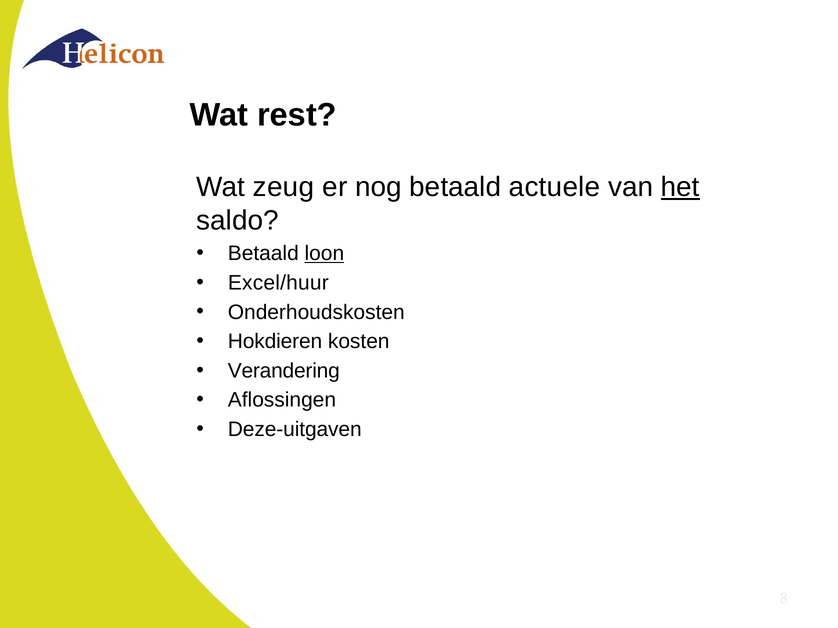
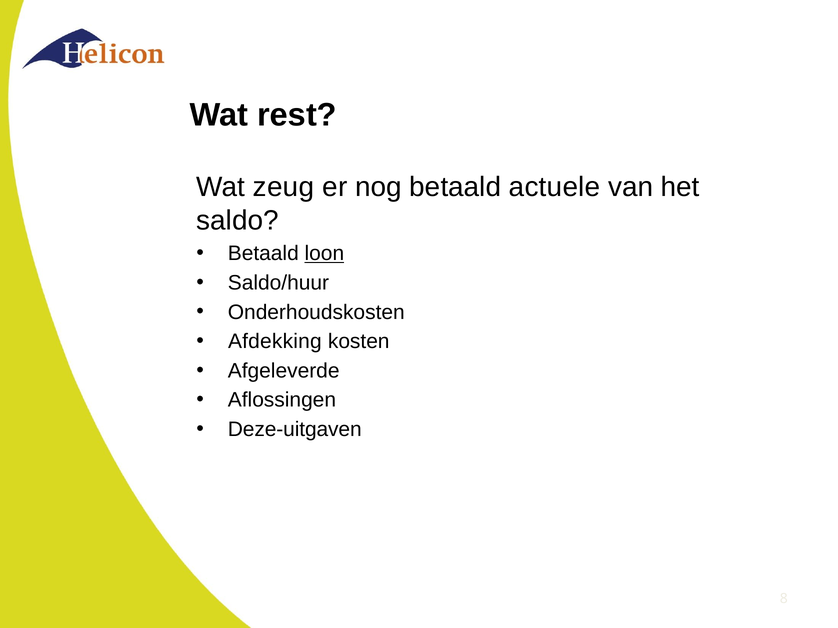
het underline: present -> none (680, 187)
Excel/huur: Excel/huur -> Saldo/huur (278, 283)
Hokdieren: Hokdieren -> Afdekking (275, 342)
Verandering: Verandering -> Afgeleverde (284, 371)
